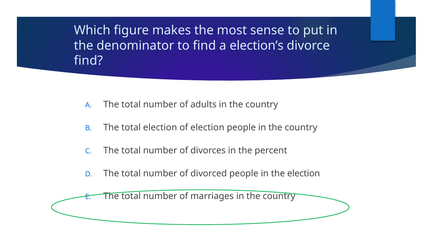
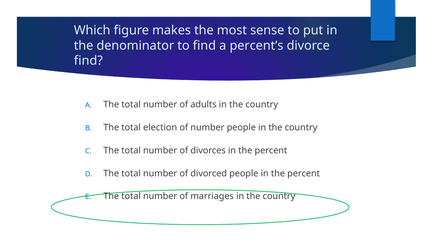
election’s: election’s -> percent’s (257, 46)
of election: election -> number (207, 127)
people in the election: election -> percent (304, 173)
